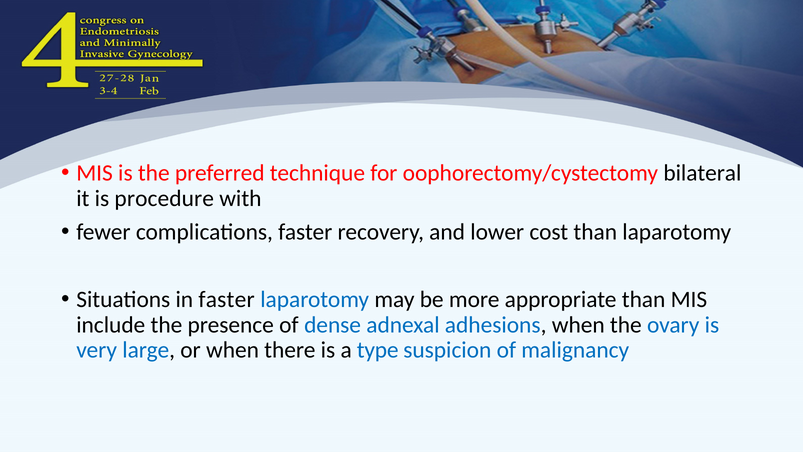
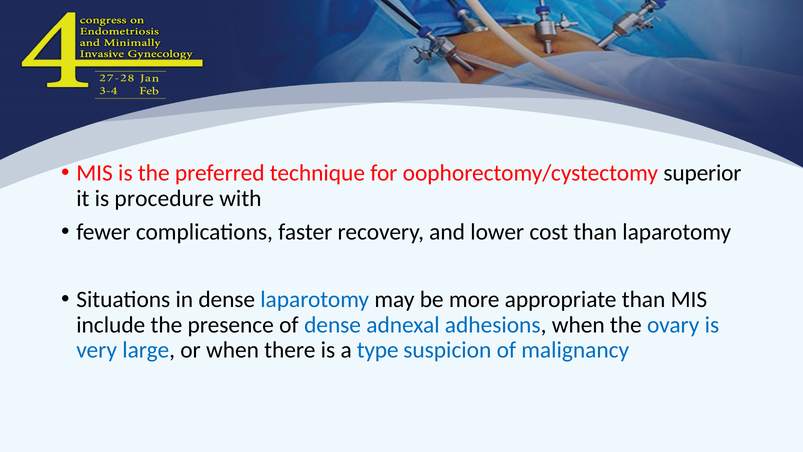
bilateral: bilateral -> superior (702, 173)
in faster: faster -> dense (227, 299)
